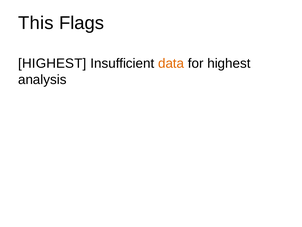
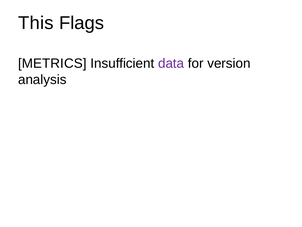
HIGHEST: HIGHEST -> METRICS (52, 63)
data colour: orange -> purple (171, 63)
for highest: highest -> version (229, 63)
